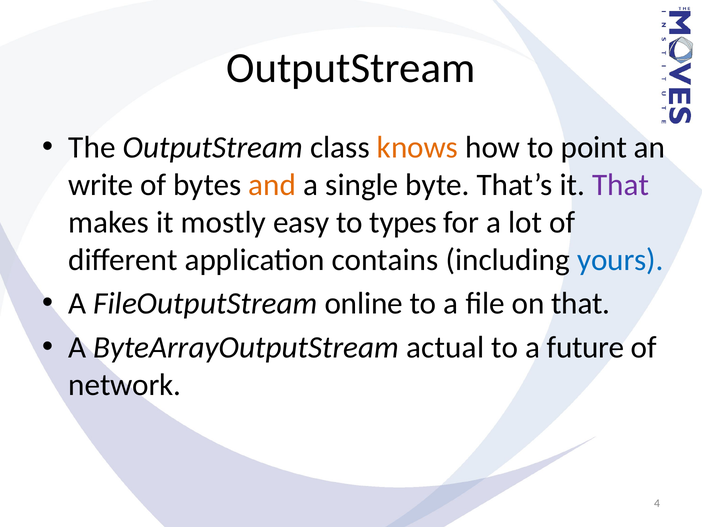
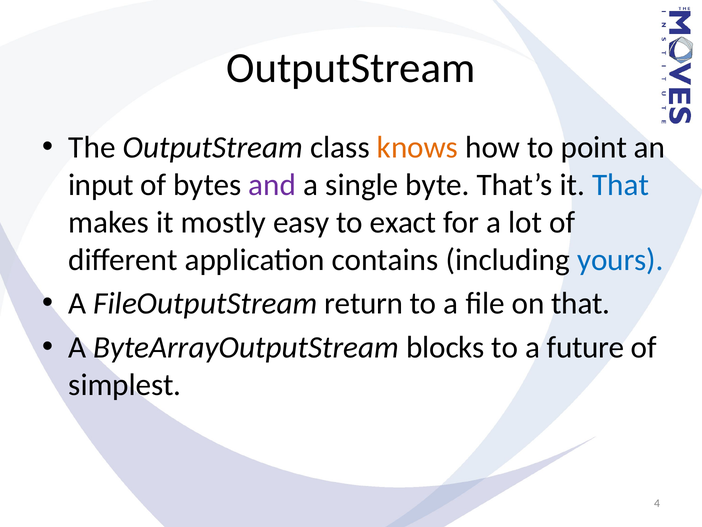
write: write -> input (101, 185)
and colour: orange -> purple (272, 185)
That colour: purple -> blue (621, 185)
types: types -> exact (403, 222)
online: online -> return (364, 303)
actual: actual -> blocks (445, 347)
network: network -> simplest (125, 384)
